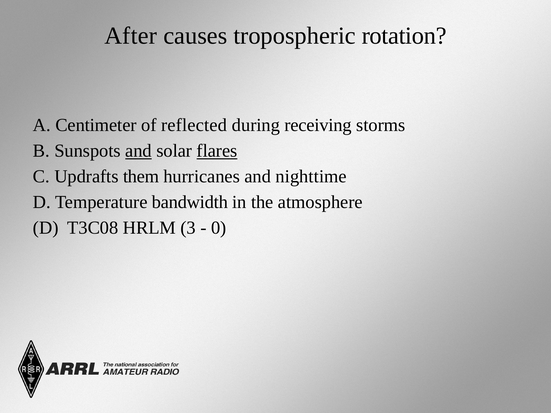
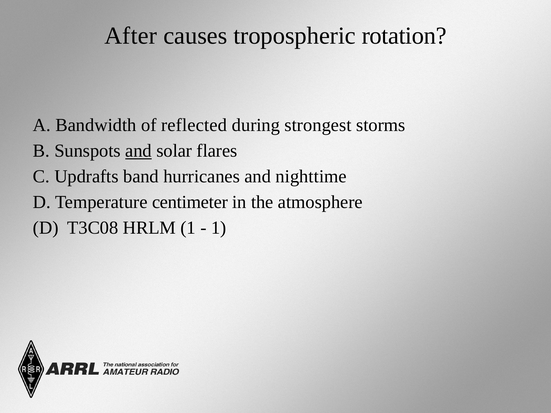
Centimeter: Centimeter -> Bandwidth (96, 125)
receiving: receiving -> strongest (318, 125)
flares underline: present -> none (217, 151)
them: them -> band (141, 177)
bandwidth: bandwidth -> centimeter (190, 202)
HRLM 3: 3 -> 1 (188, 228)
0: 0 -> 1 (219, 228)
